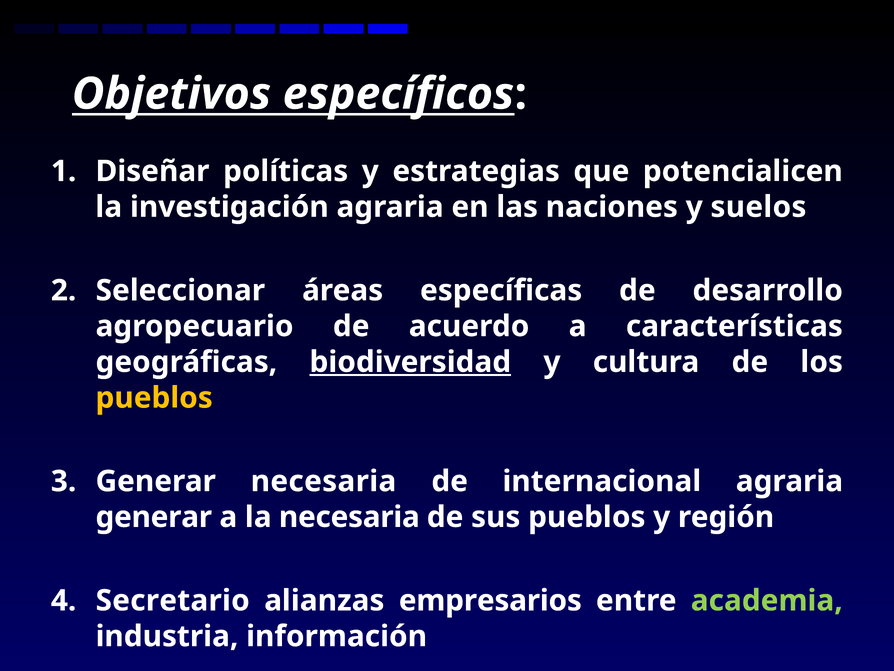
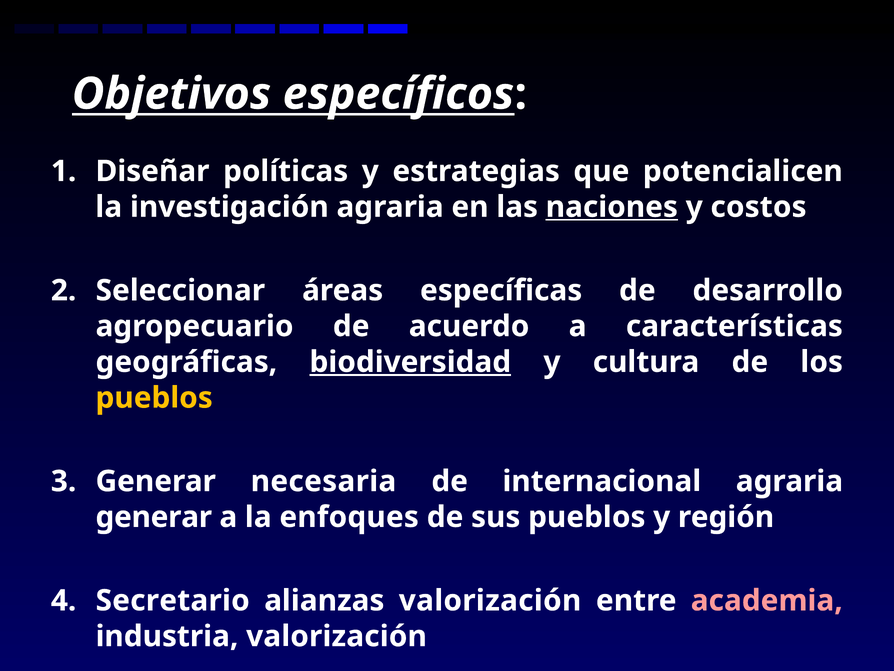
naciones underline: none -> present (612, 207)
suelos: suelos -> costos (759, 207)
la necesaria: necesaria -> enfoques (349, 517)
alianzas empresarios: empresarios -> valorización (490, 600)
academia colour: light green -> pink (767, 600)
industria información: información -> valorización (337, 636)
